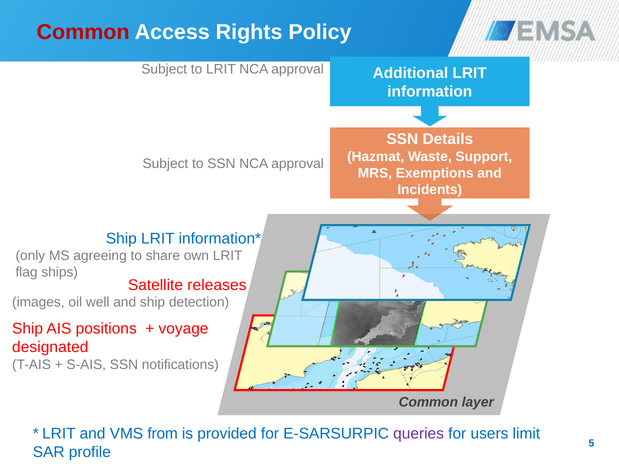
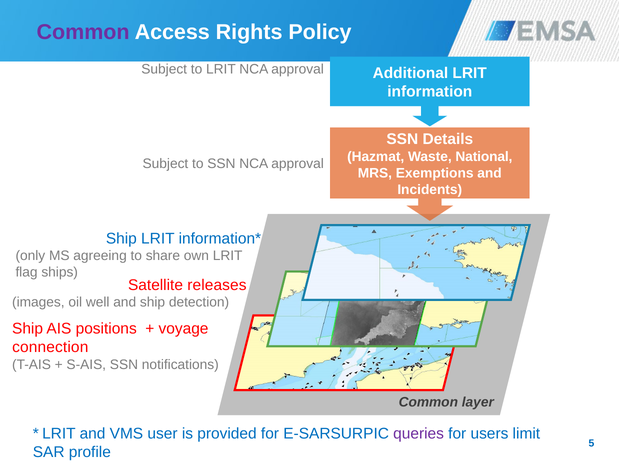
Common colour: red -> purple (83, 32)
Support: Support -> National (484, 157)
designated: designated -> connection (50, 348)
from: from -> user (163, 434)
